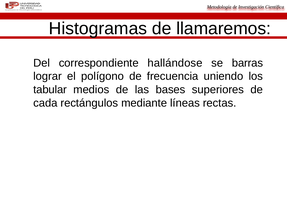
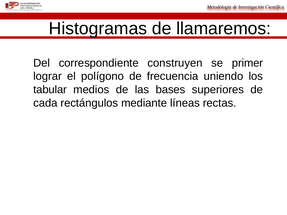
hallándose: hallándose -> construyen (175, 63)
barras: barras -> primer (247, 63)
